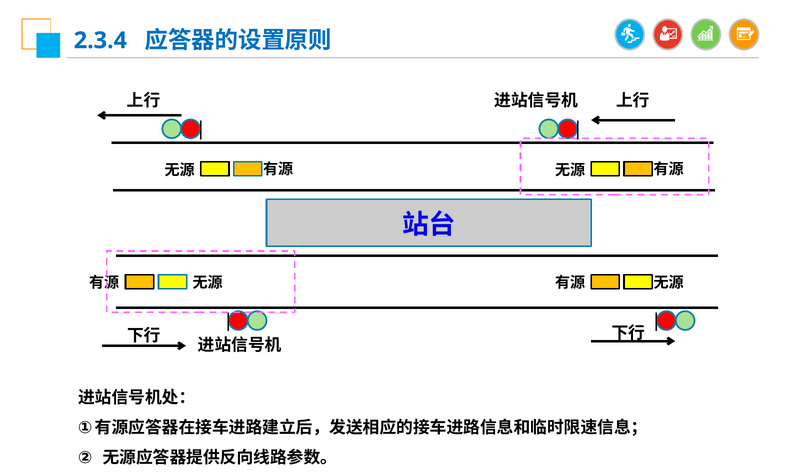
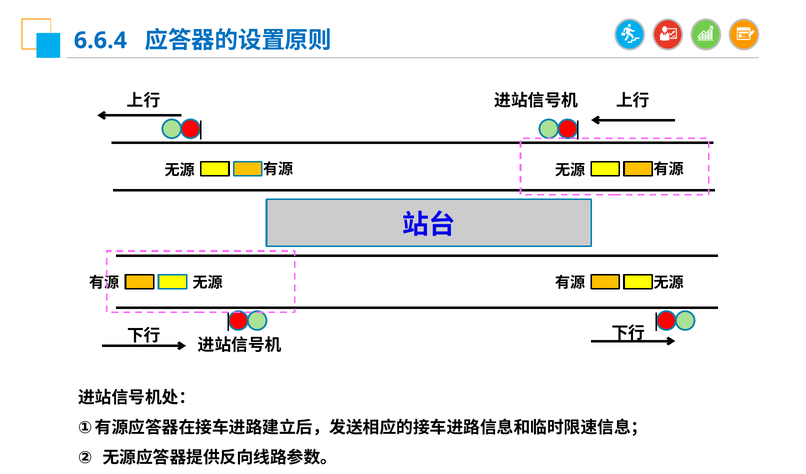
2.3.4: 2.3.4 -> 6.6.4 (100, 40)
